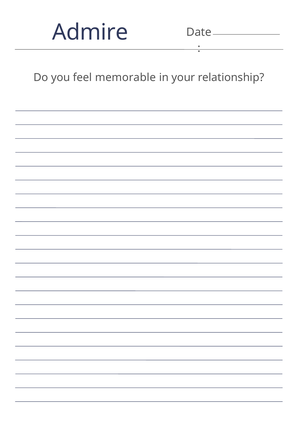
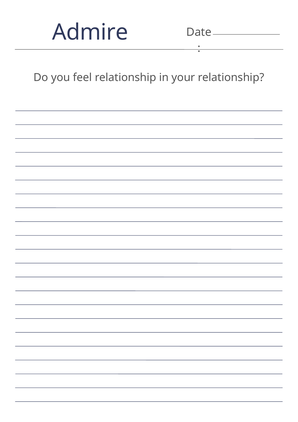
feel memorable: memorable -> relationship (126, 77)
